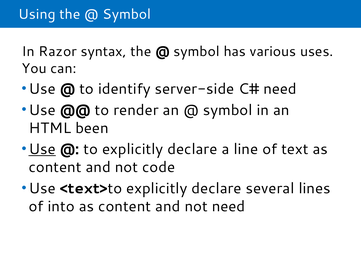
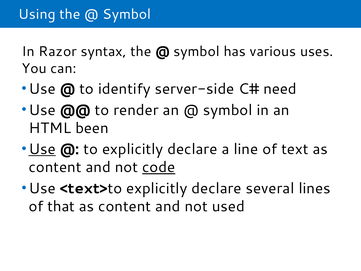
code underline: none -> present (159, 167)
into: into -> that (61, 206)
not need: need -> used (228, 206)
